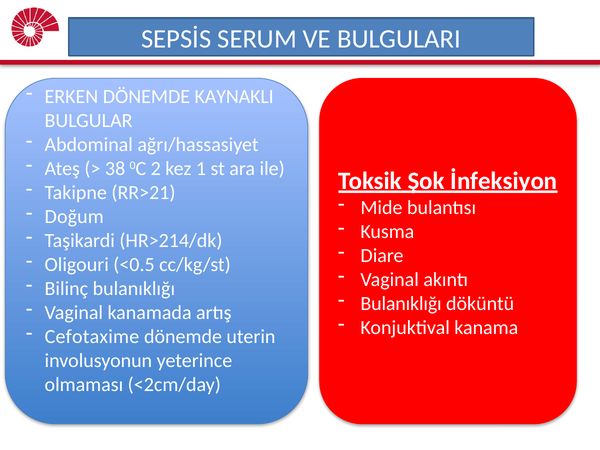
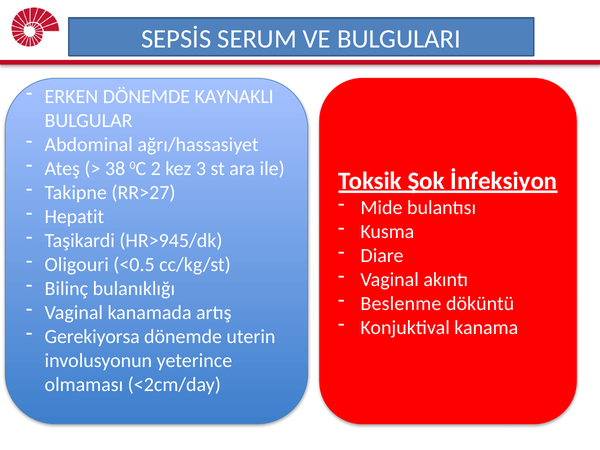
1: 1 -> 3 (201, 168)
RR>21: RR>21 -> RR>27 (143, 192)
Doğum: Doğum -> Hepatit (74, 216)
HR>214/dk: HR>214/dk -> HR>945/dk (171, 240)
Bulanıklığı: Bulanıklığı -> Beslenme (401, 303)
Cefotaxime: Cefotaxime -> Gerekiyorsa (92, 336)
